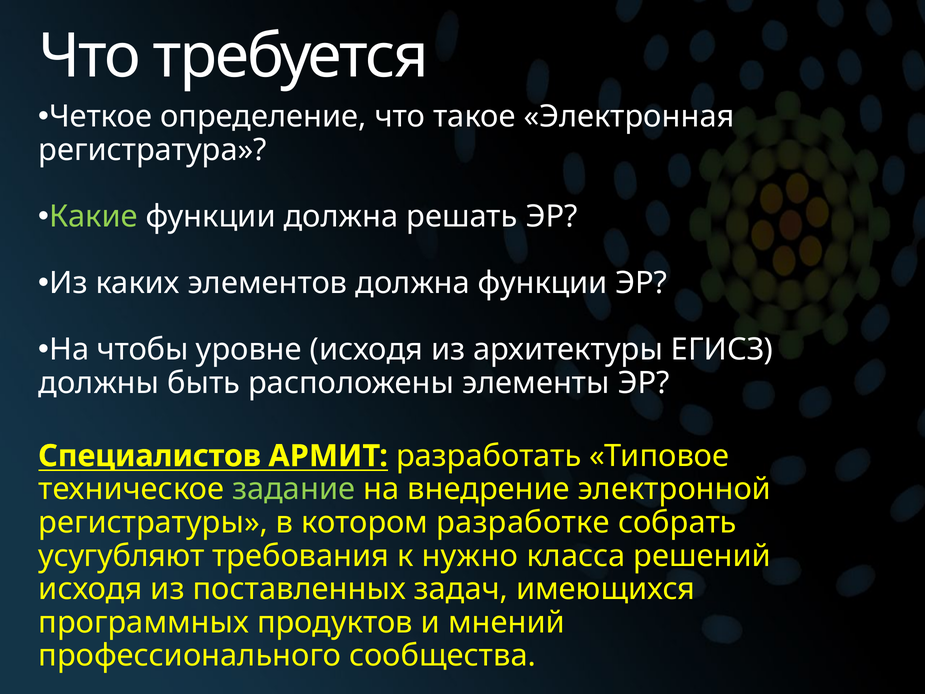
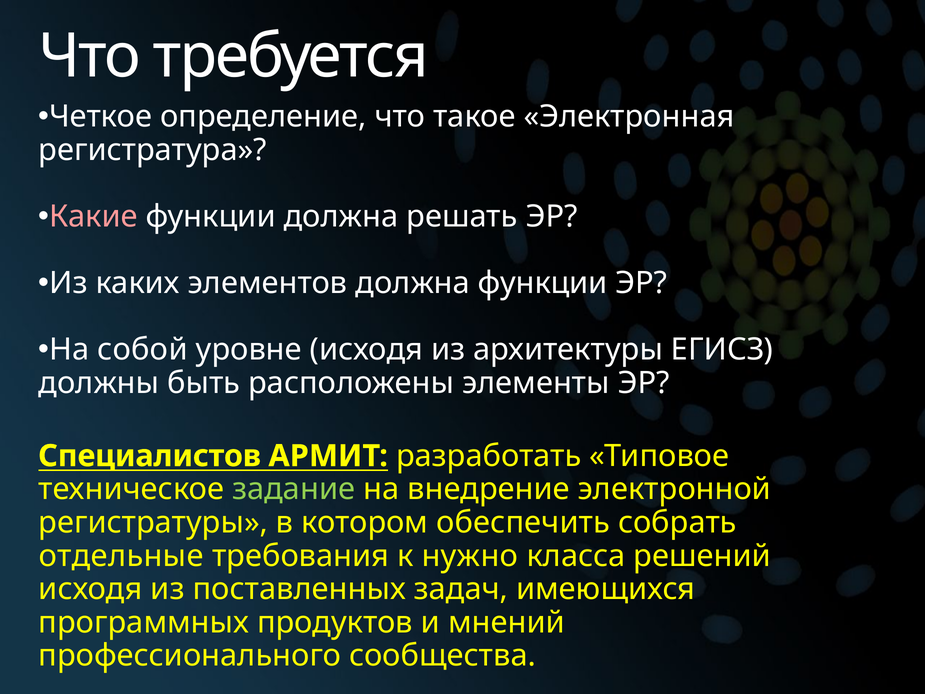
Какие colour: light green -> pink (94, 217)
чтобы: чтобы -> собой (142, 350)
разработке: разработке -> обеспечить (523, 522)
усугубляют: усугубляют -> отдельные (121, 556)
